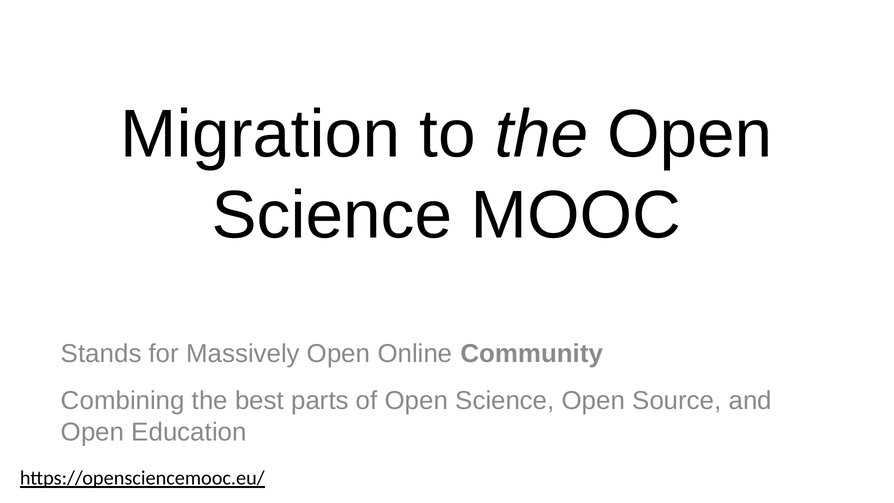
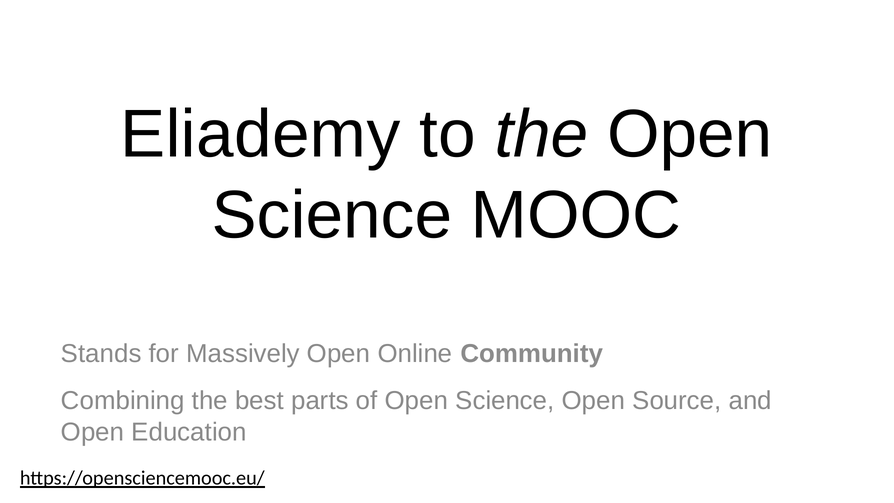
Migration: Migration -> Eliademy (260, 134)
